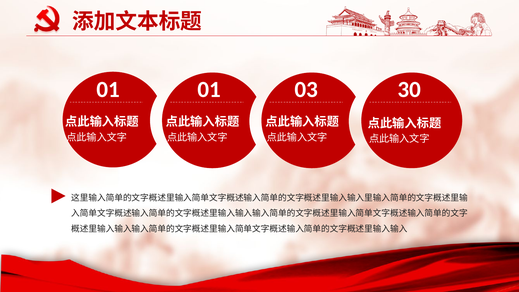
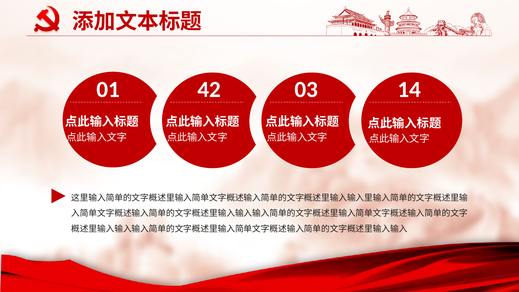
01 01: 01 -> 42 (209, 90)
30: 30 -> 14 (409, 90)
